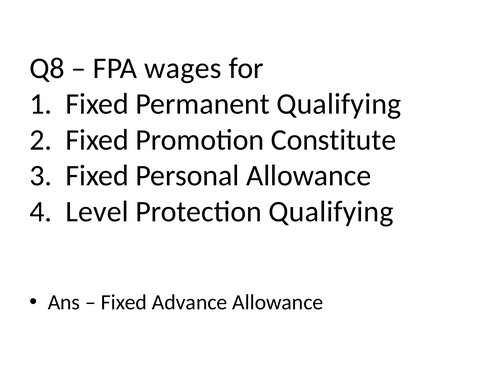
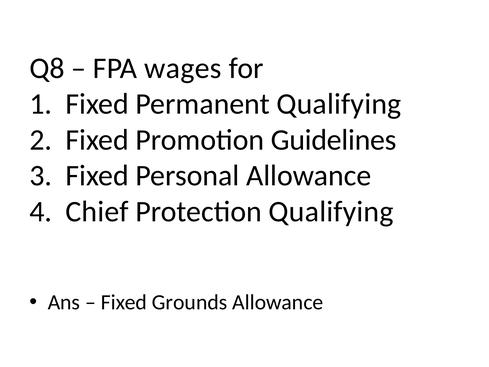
Constitute: Constitute -> Guidelines (334, 140)
Level: Level -> Chief (97, 212)
Advance: Advance -> Grounds (190, 302)
